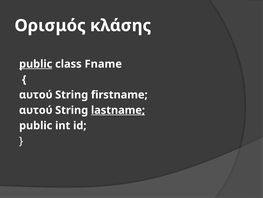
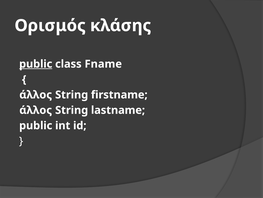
αυτού: αυτού -> άλλος (36, 94)
αυτού: αυτού -> άλλος (36, 110)
lastname underline: present -> none (118, 110)
